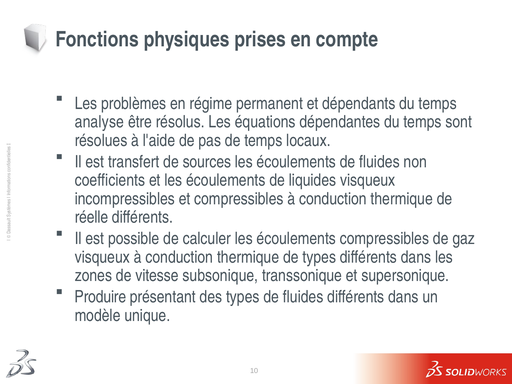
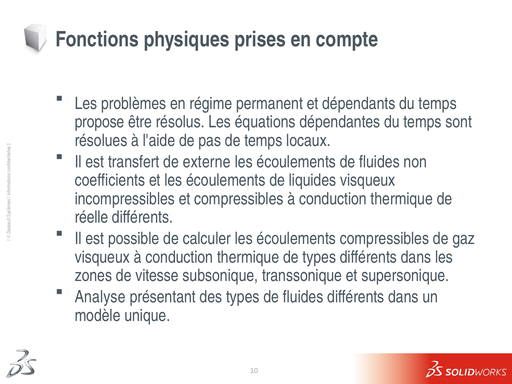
analyse: analyse -> propose (100, 122)
sources: sources -> externe (207, 162)
Produire: Produire -> Analyse (100, 297)
